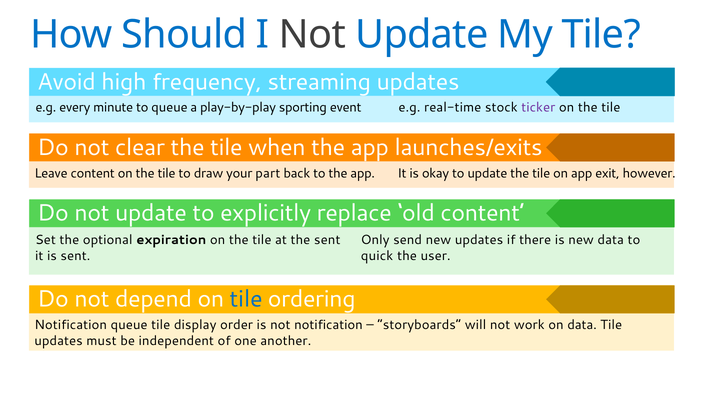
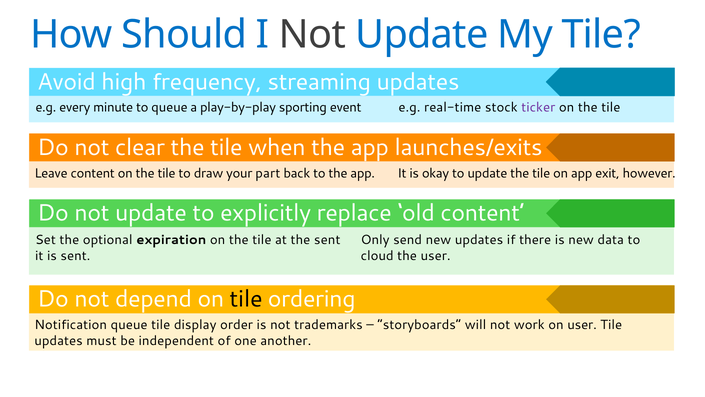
quick: quick -> cloud (377, 256)
tile colour: blue -> black (246, 299)
not notification: notification -> trademarks (328, 325)
on data: data -> user (582, 325)
